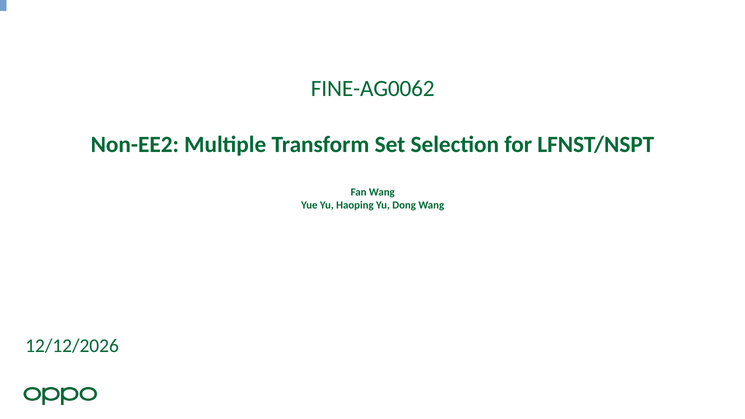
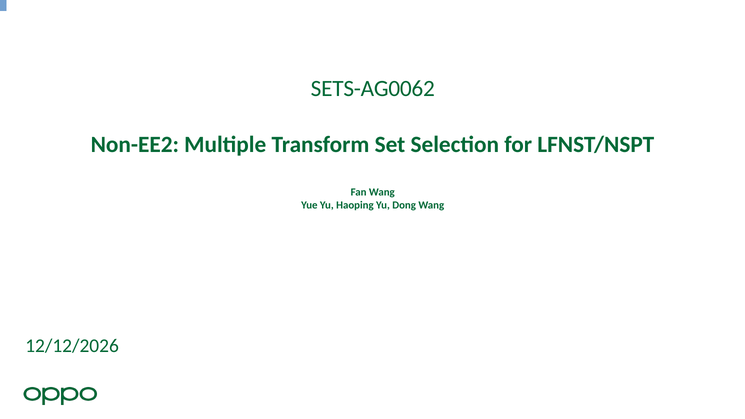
FINE-AG0062: FINE-AG0062 -> SETS-AG0062 (373, 89)
